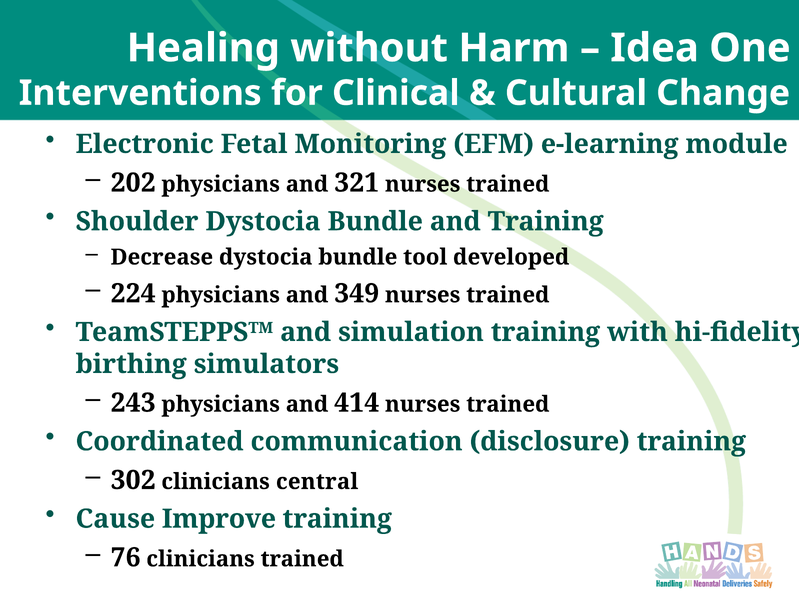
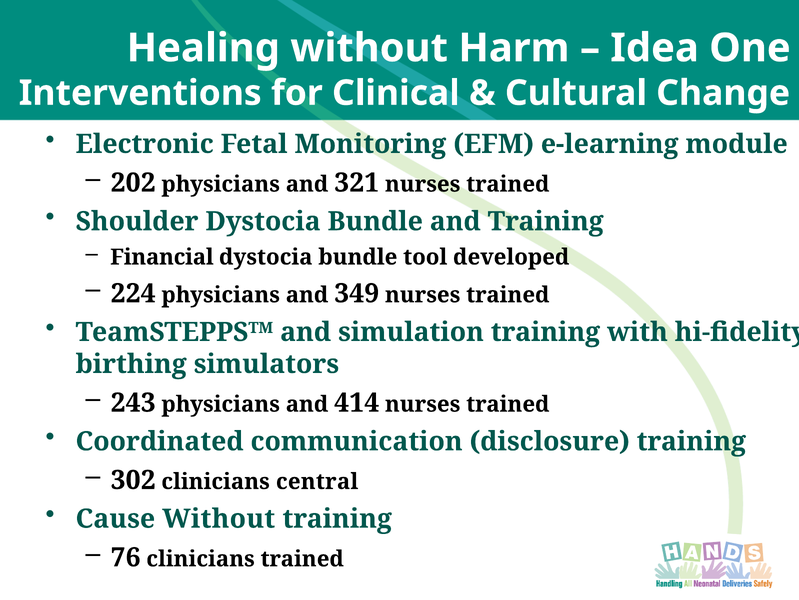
Decrease: Decrease -> Financial (162, 257)
Cause Improve: Improve -> Without (219, 518)
